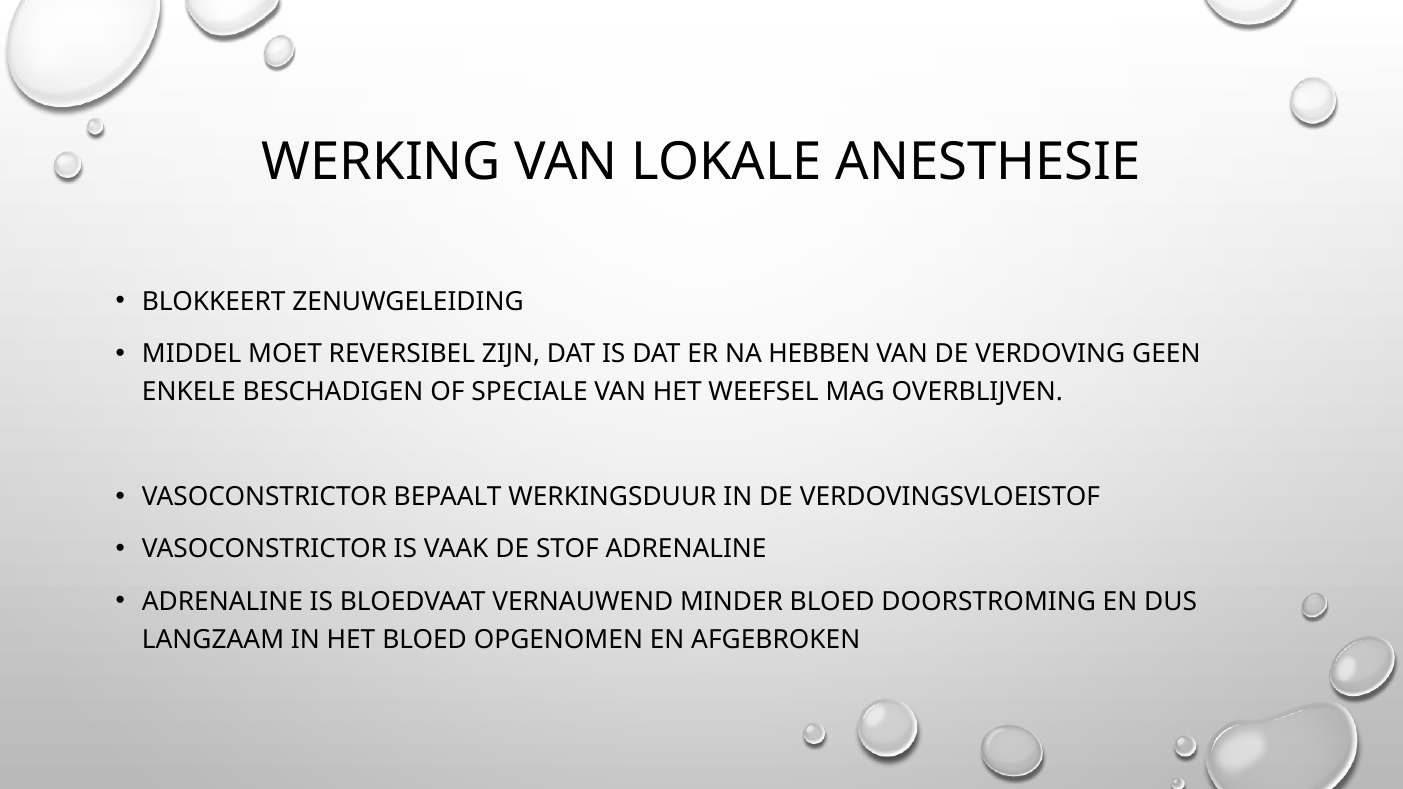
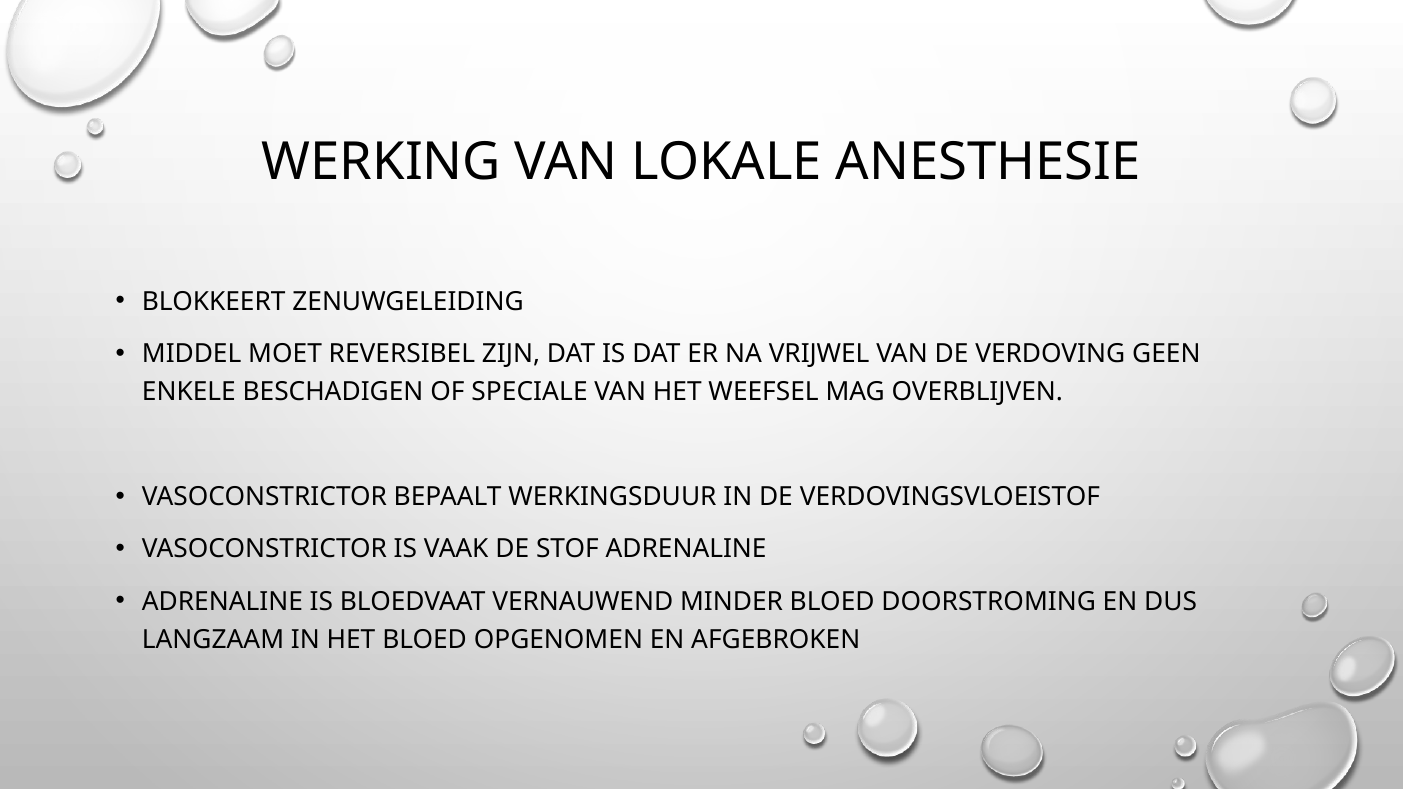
HEBBEN: HEBBEN -> VRIJWEL (819, 354)
